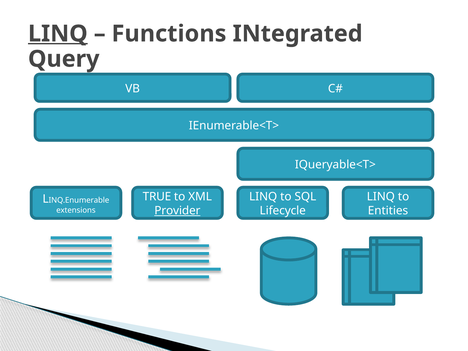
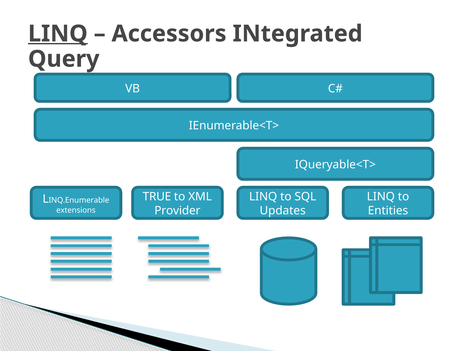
Functions: Functions -> Accessors (169, 34)
Provider underline: present -> none (177, 211)
Lifecycle: Lifecycle -> Updates (283, 211)
